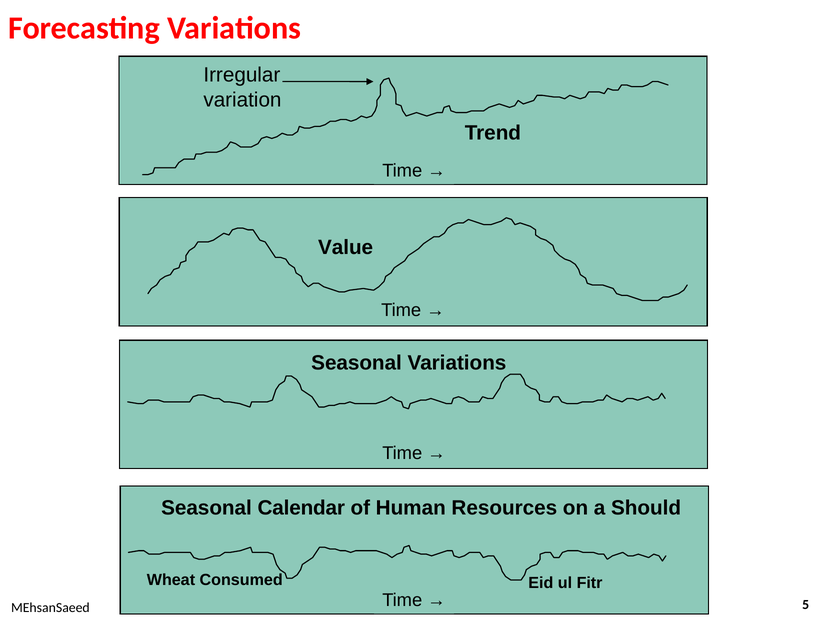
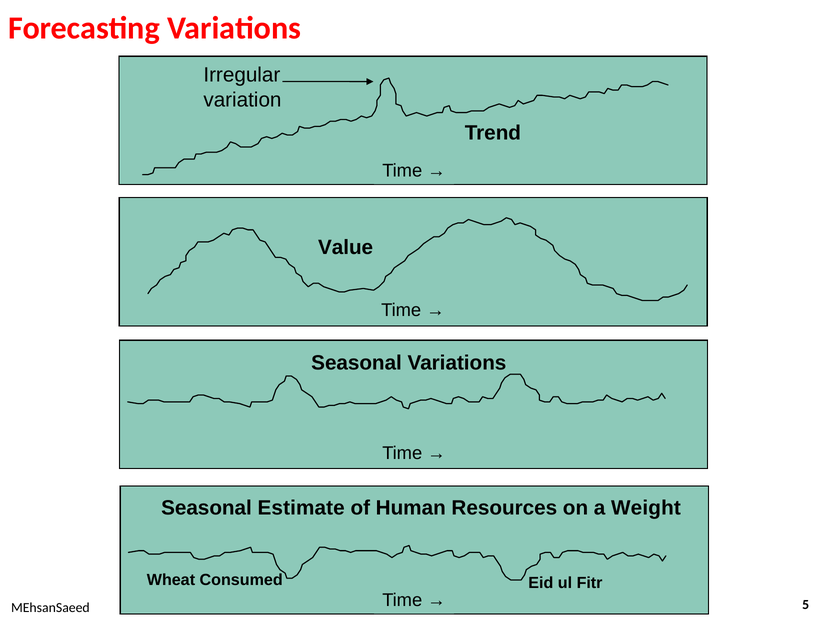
Calendar: Calendar -> Estimate (301, 507)
Should: Should -> Weight (646, 507)
